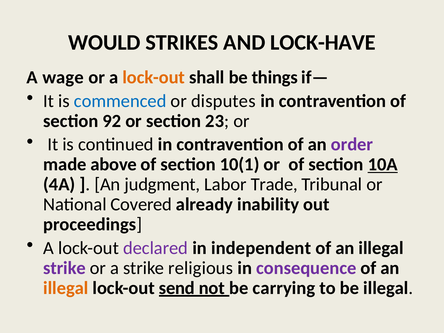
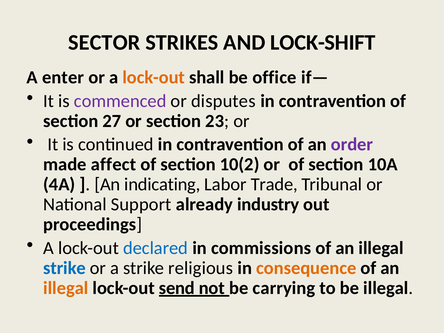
WOULD: WOULD -> SECTOR (104, 43)
LOCK-HAVE: LOCK-HAVE -> LOCK-SHIFT (323, 43)
wage: wage -> enter (63, 78)
things: things -> office (275, 78)
commenced colour: blue -> purple (120, 101)
92: 92 -> 27 (112, 121)
above: above -> affect (114, 165)
10(1: 10(1 -> 10(2 (240, 165)
10A underline: present -> none (383, 165)
judgment: judgment -> indicating (162, 185)
Covered: Covered -> Support (141, 204)
inability: inability -> industry (268, 204)
declared colour: purple -> blue (156, 248)
independent: independent -> commissions (261, 248)
strike colour: purple -> blue (65, 268)
consequence colour: purple -> orange (306, 268)
